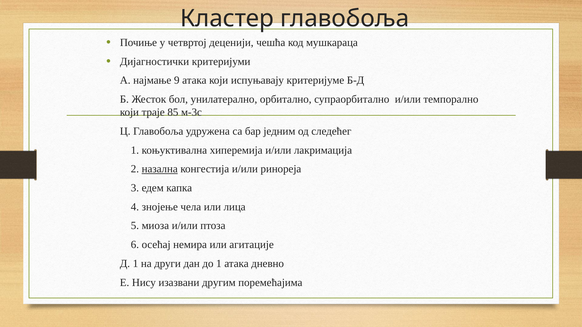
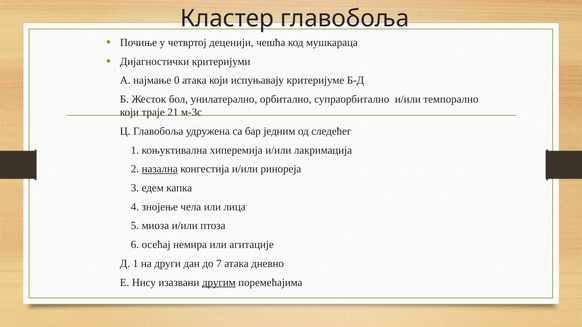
9: 9 -> 0 (177, 80)
85: 85 -> 21 (173, 112)
до 1: 1 -> 7 (219, 264)
другим underline: none -> present (219, 283)
